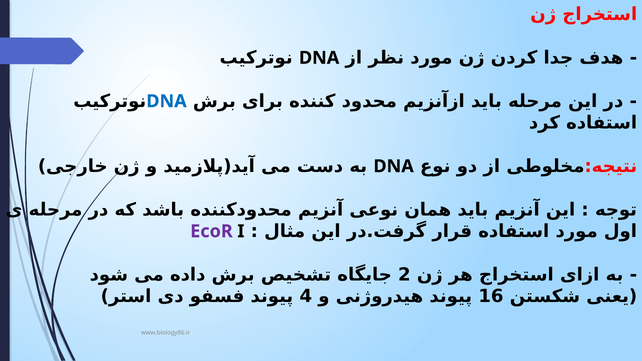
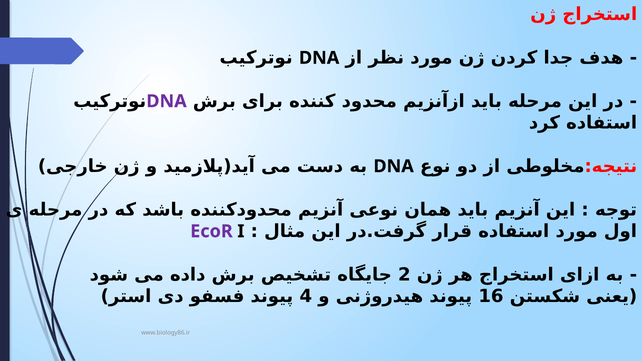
DNA colour: blue -> purple (166, 101)
